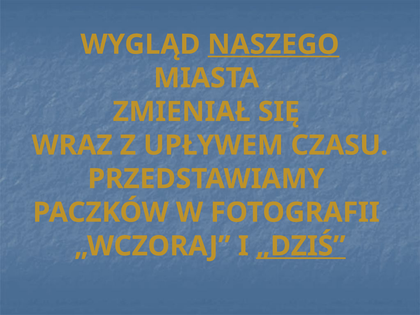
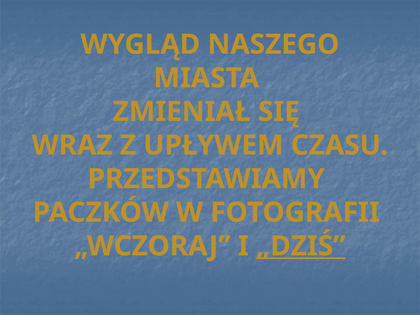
NASZEGO underline: present -> none (273, 44)
